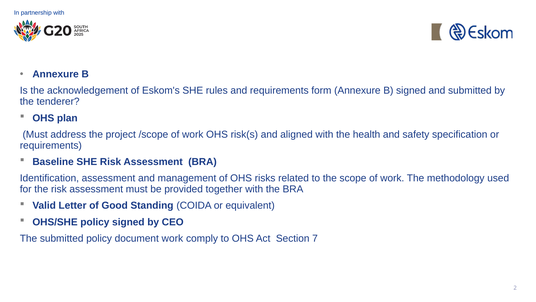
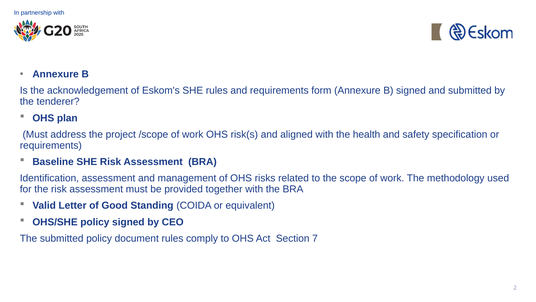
document work: work -> rules (172, 238)
